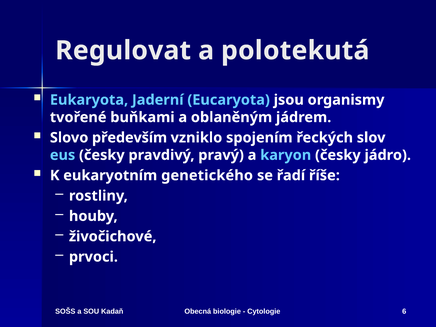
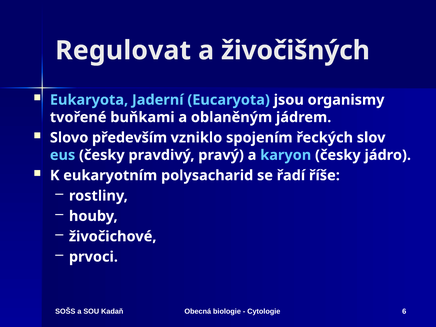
polotekutá: polotekutá -> živočišných (295, 51)
genetického: genetického -> polysacharid (207, 175)
